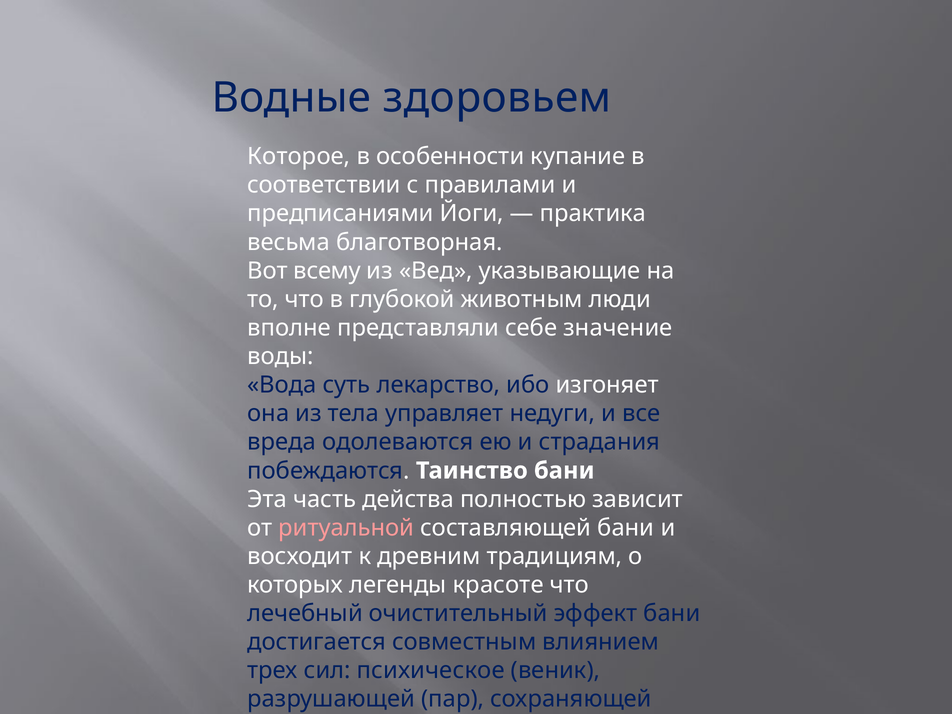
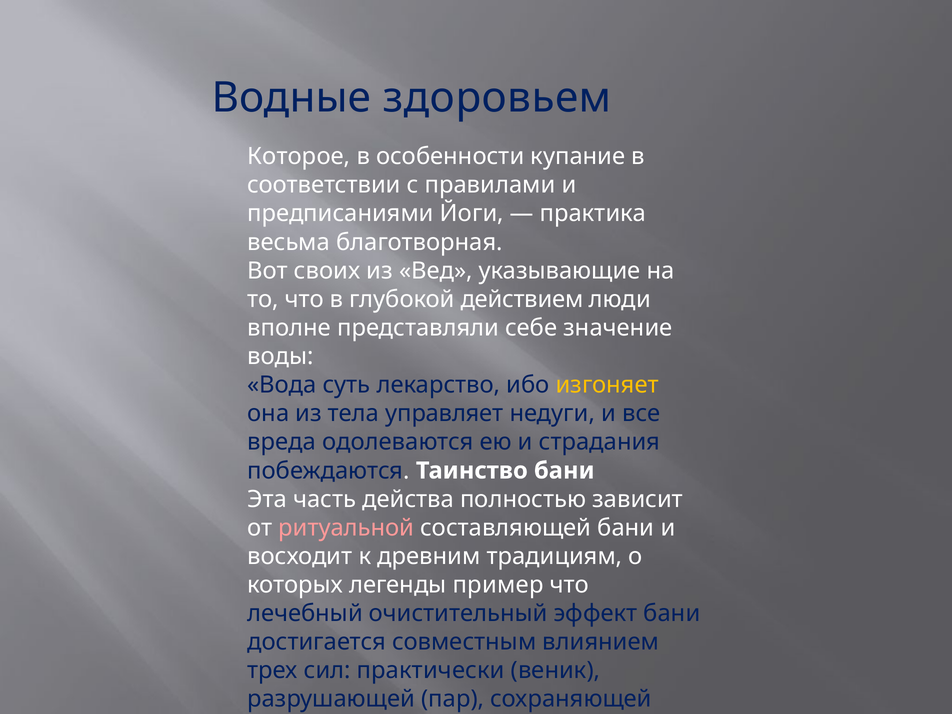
всему: всему -> своих (327, 271)
животным: животным -> действием (522, 299)
изгоняет colour: white -> yellow (607, 385)
красоте: красоте -> пример (498, 585)
психическое: психическое -> практически (431, 671)
